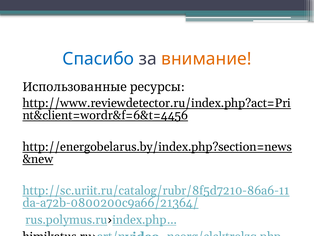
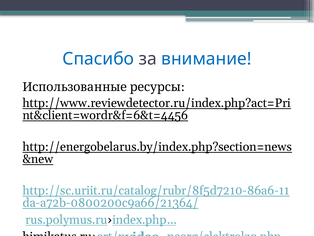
внимание colour: orange -> blue (206, 59)
